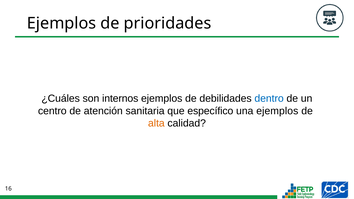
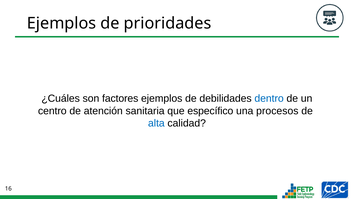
internos: internos -> factores (120, 99)
una ejemplos: ejemplos -> procesos (277, 111)
alta colour: orange -> blue (156, 123)
